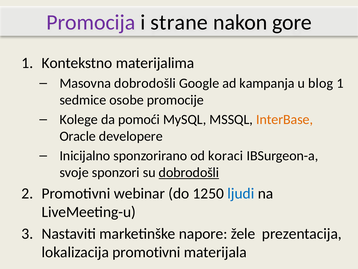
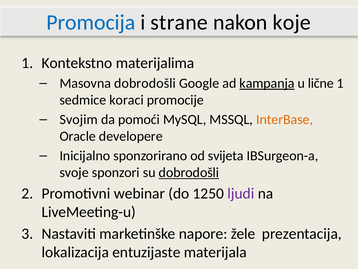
Promocija colour: purple -> blue (91, 22)
gore: gore -> koje (292, 22)
kampanja underline: none -> present (267, 83)
blog: blog -> lične (321, 83)
osobe: osobe -> koraci (127, 100)
Kolege: Kolege -> Svojim (79, 119)
koraci: koraci -> svijeta (226, 156)
ljudi colour: blue -> purple (241, 193)
lokalizacija promotivni: promotivni -> entuzijaste (146, 252)
